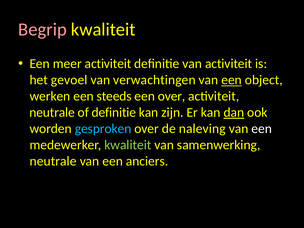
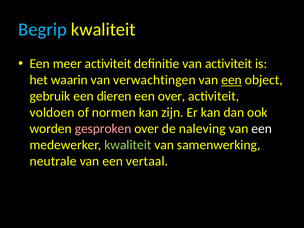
Begrip colour: pink -> light blue (43, 29)
gevoel: gevoel -> waarin (69, 80)
werken: werken -> gebruik (50, 96)
steeds: steeds -> dieren (114, 96)
neutrale: neutrale -> voldoen (52, 112)
of definitie: definitie -> normen (114, 112)
dan underline: present -> none (234, 112)
gesproken colour: light blue -> pink (103, 129)
anciers: anciers -> vertaal (147, 161)
